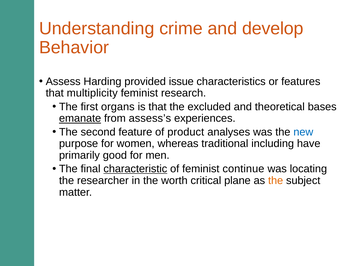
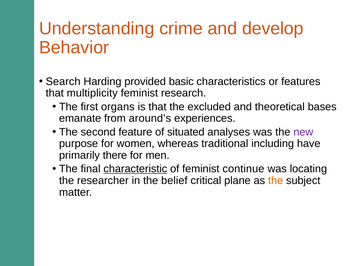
Assess: Assess -> Search (63, 82)
issue: issue -> basic (181, 82)
emanate underline: present -> none (80, 119)
assess’s: assess’s -> around’s (150, 119)
product: product -> situated (186, 132)
new colour: blue -> purple (303, 132)
good: good -> there (115, 155)
worth: worth -> belief (174, 181)
